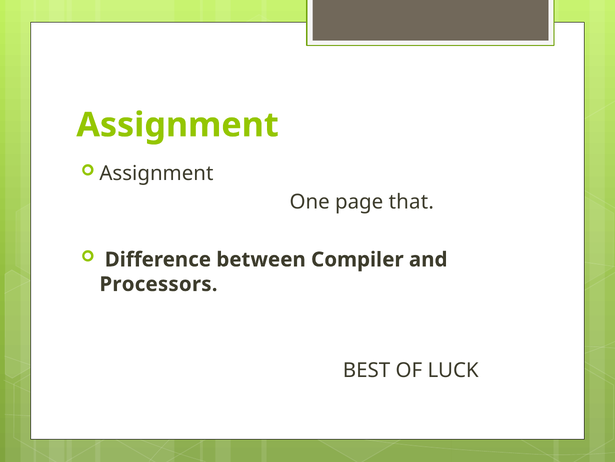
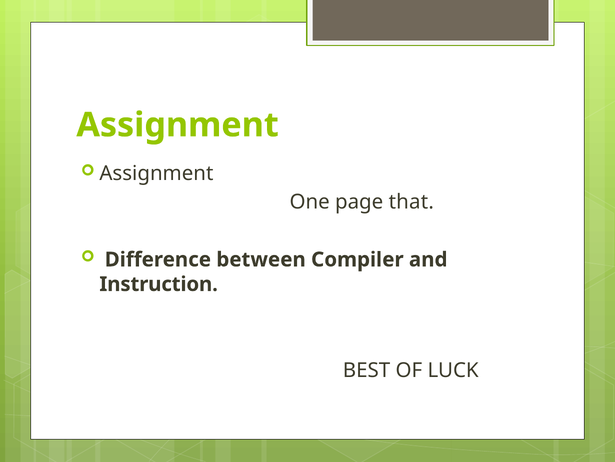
Processors: Processors -> Instruction (159, 284)
